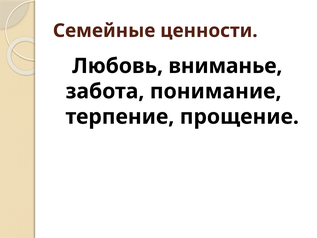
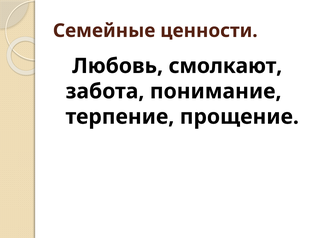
вниманье: вниманье -> смолкают (225, 66)
